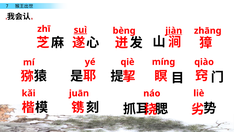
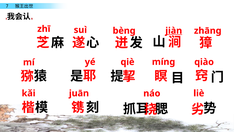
suì underline: present -> none (80, 30)
